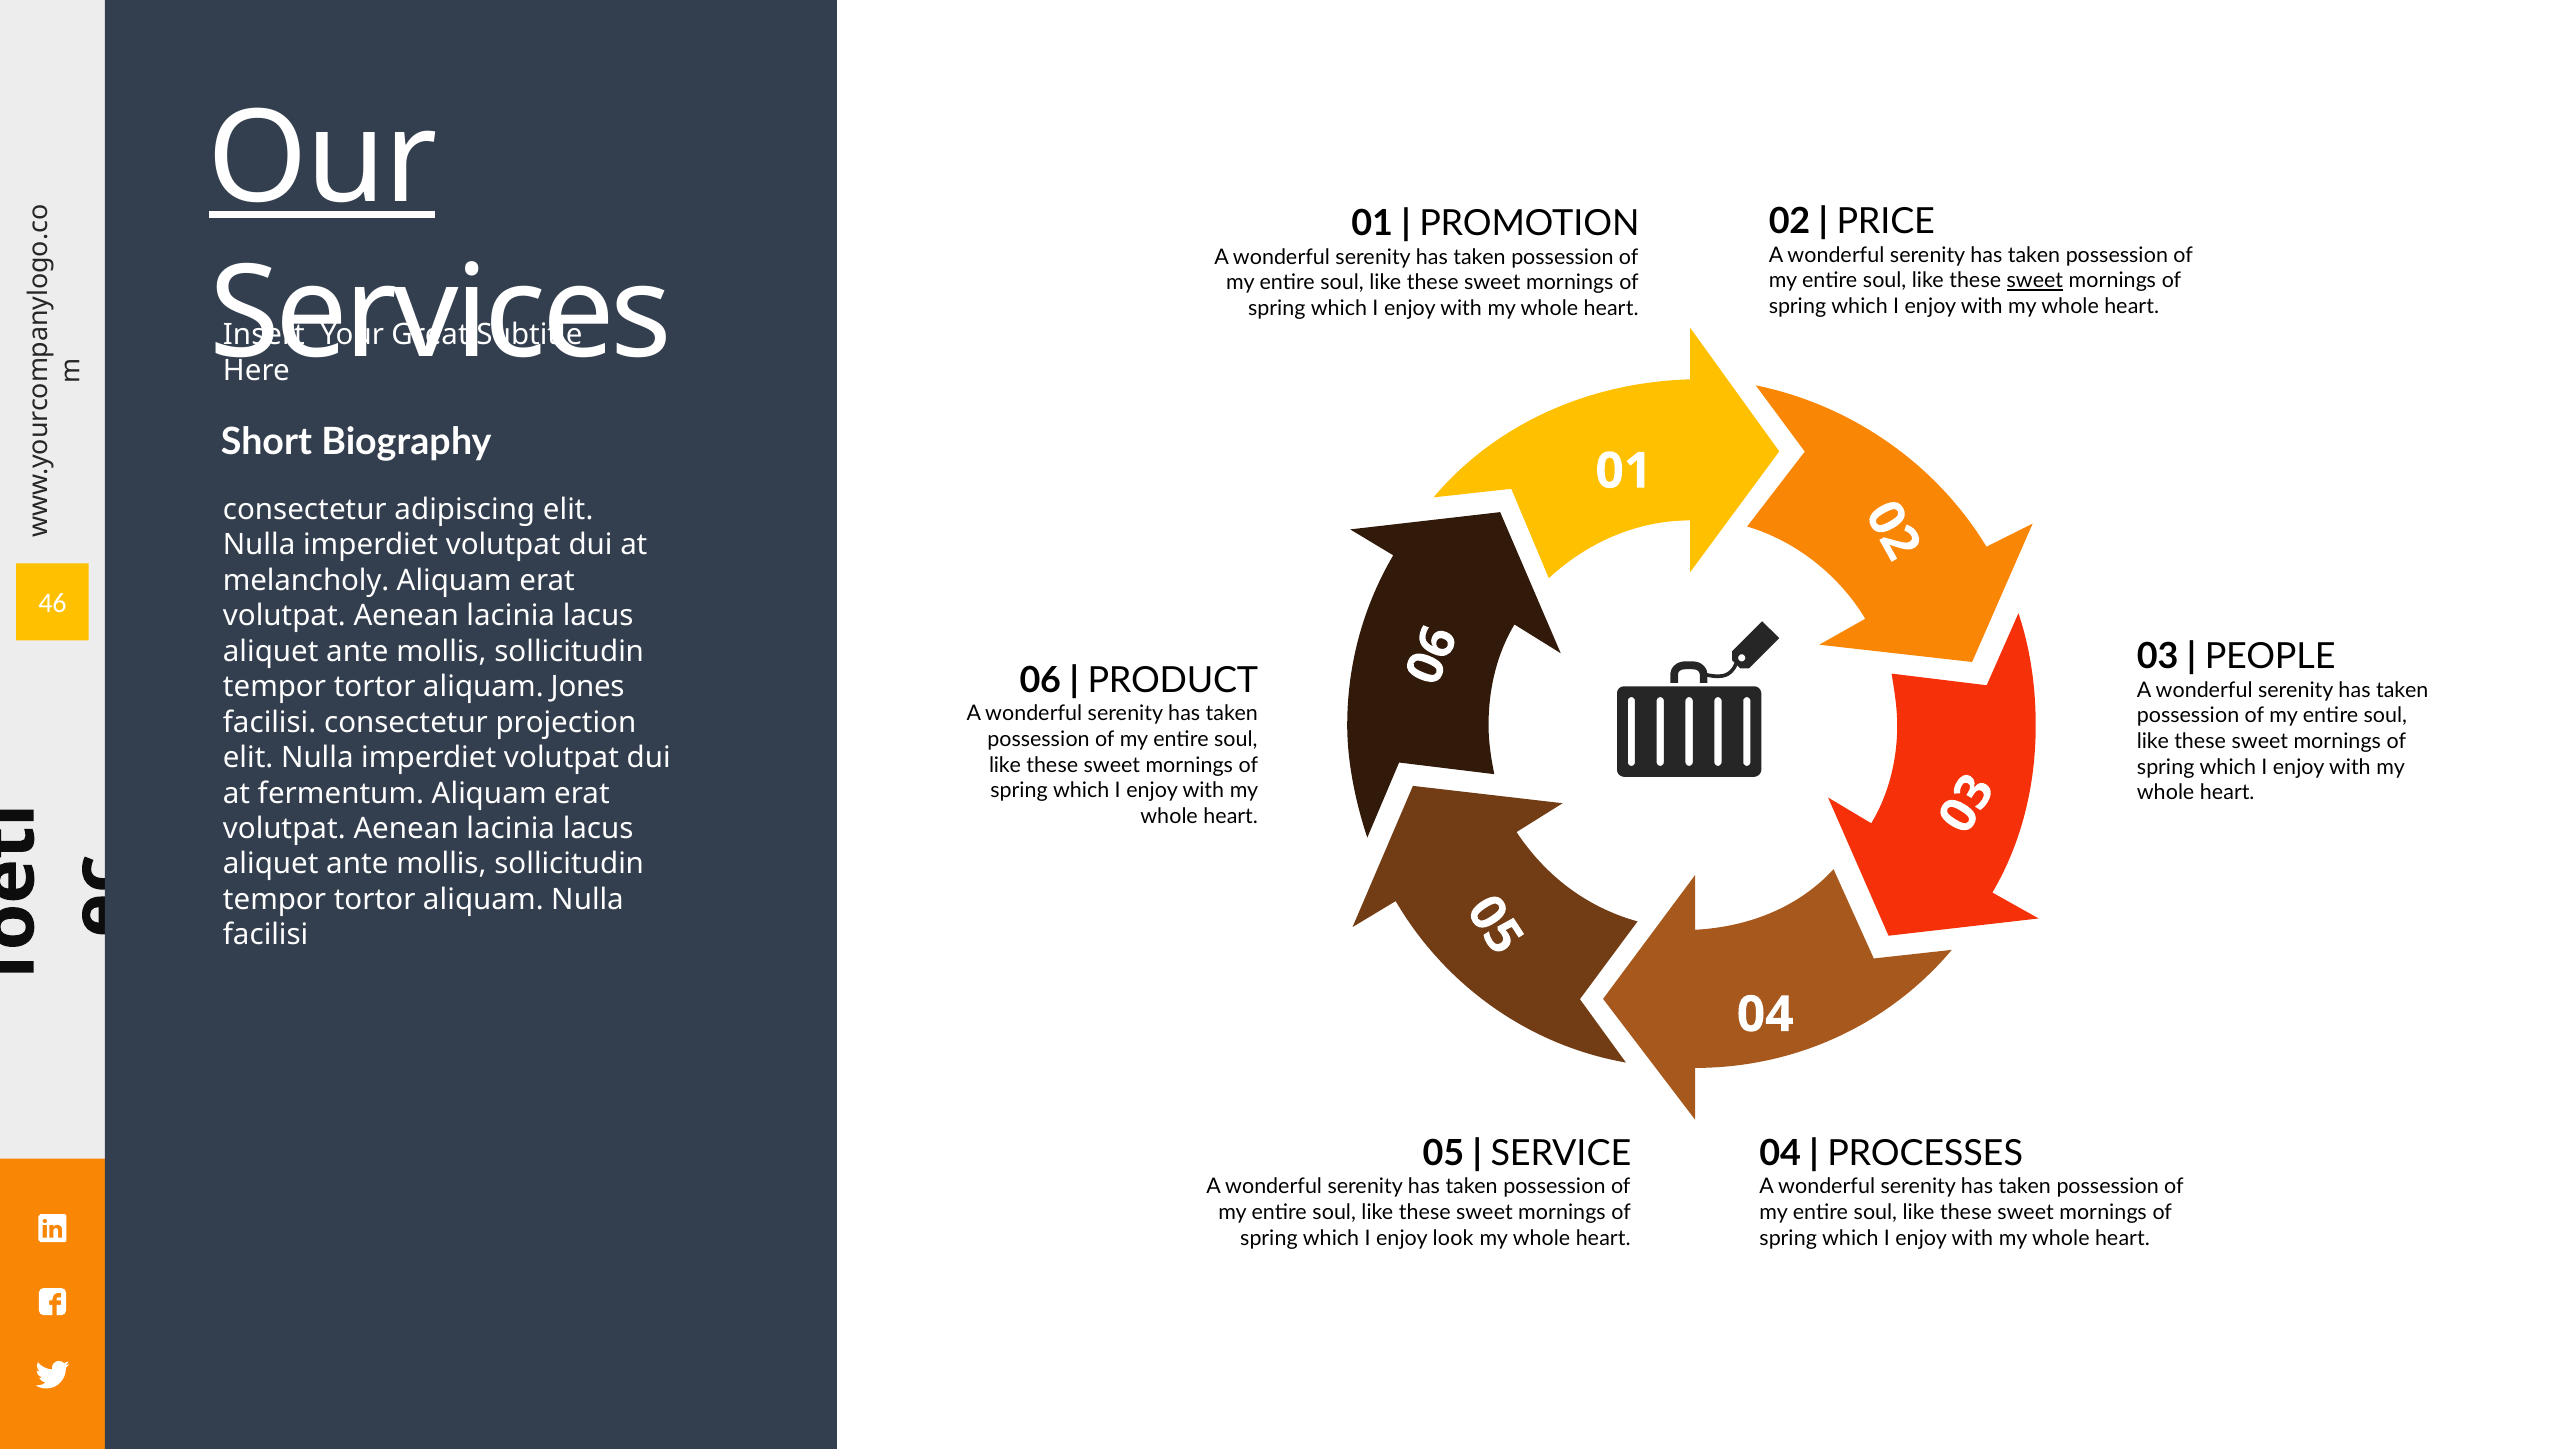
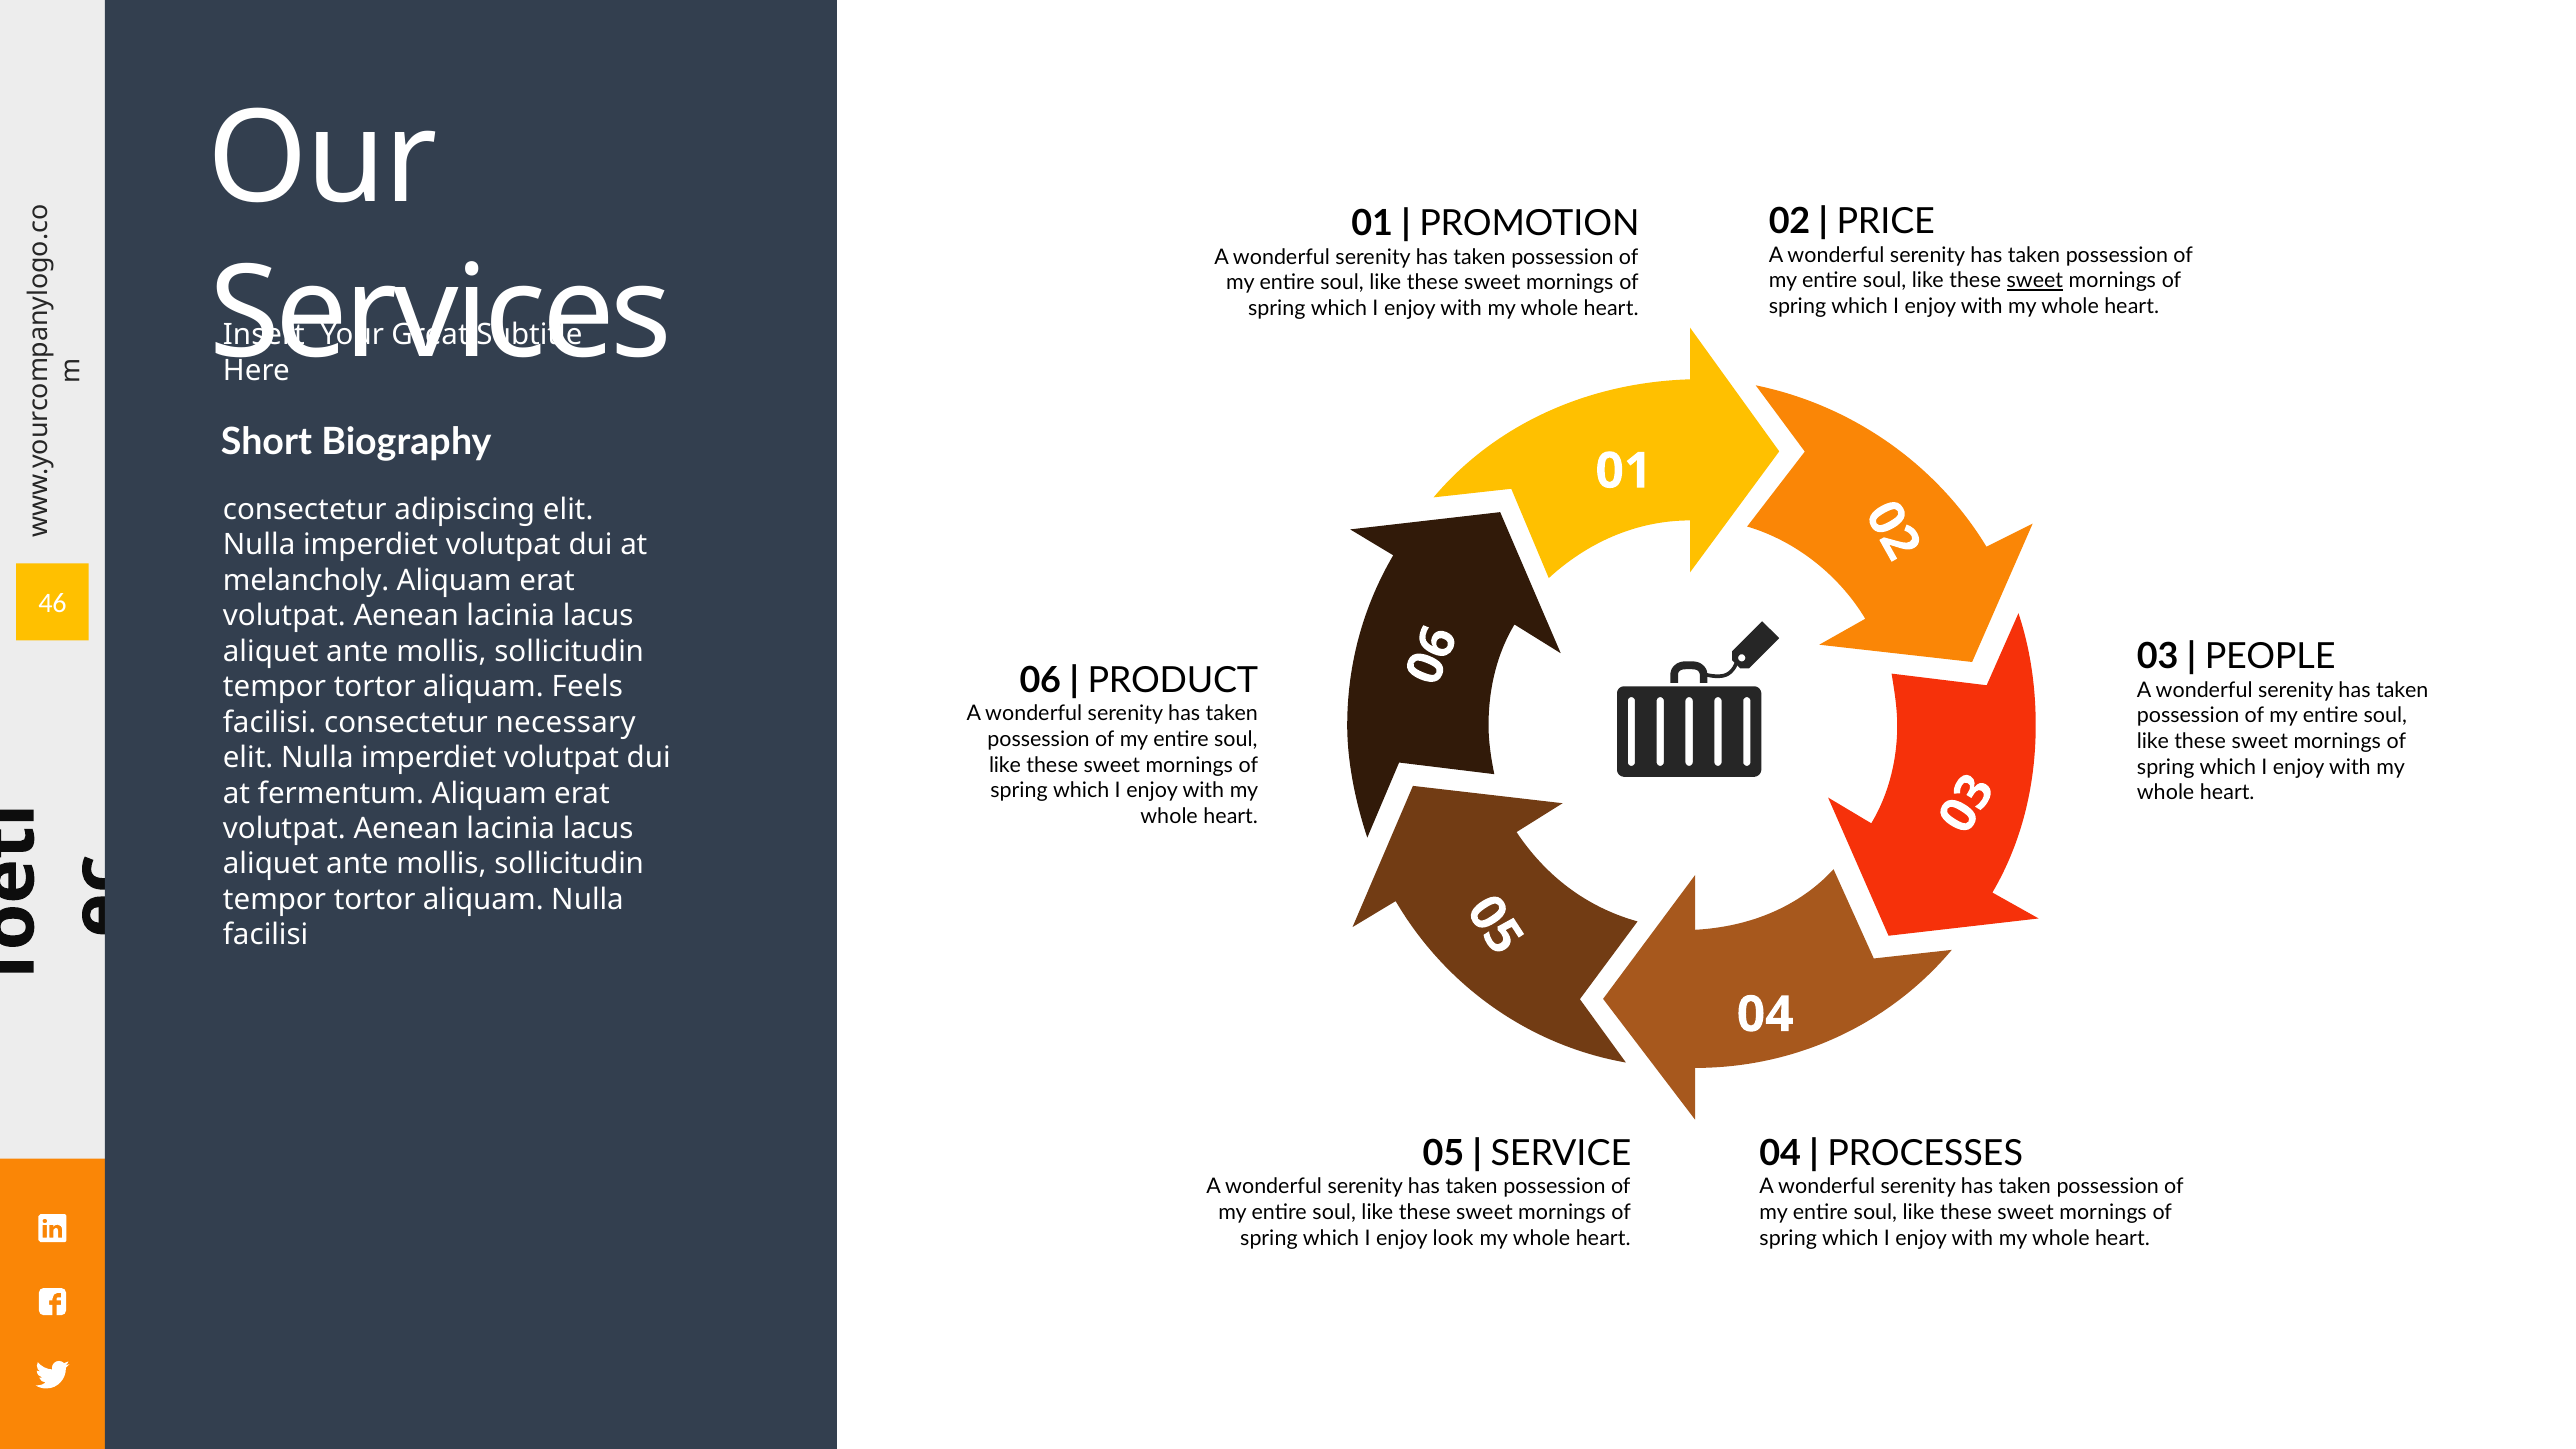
Our underline: present -> none (323, 159)
Jones: Jones -> Feels (587, 687)
projection: projection -> necessary (566, 722)
